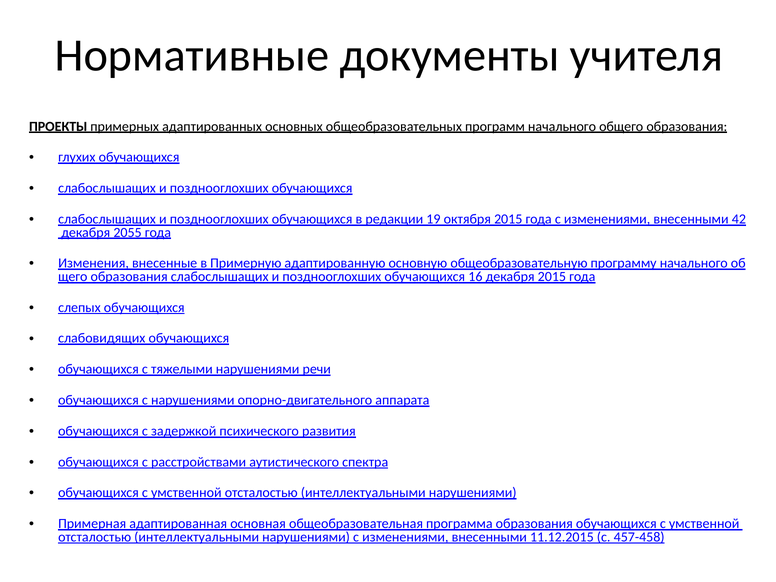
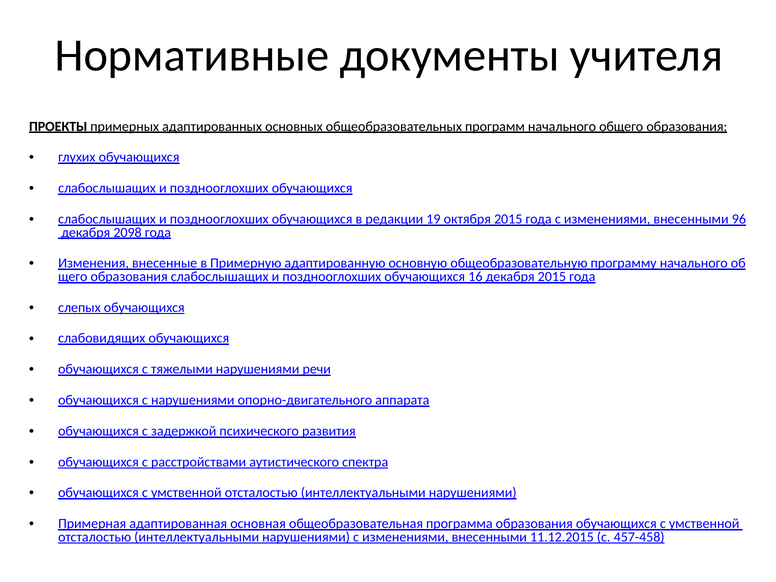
42: 42 -> 96 (739, 219)
2055: 2055 -> 2098 (128, 232)
